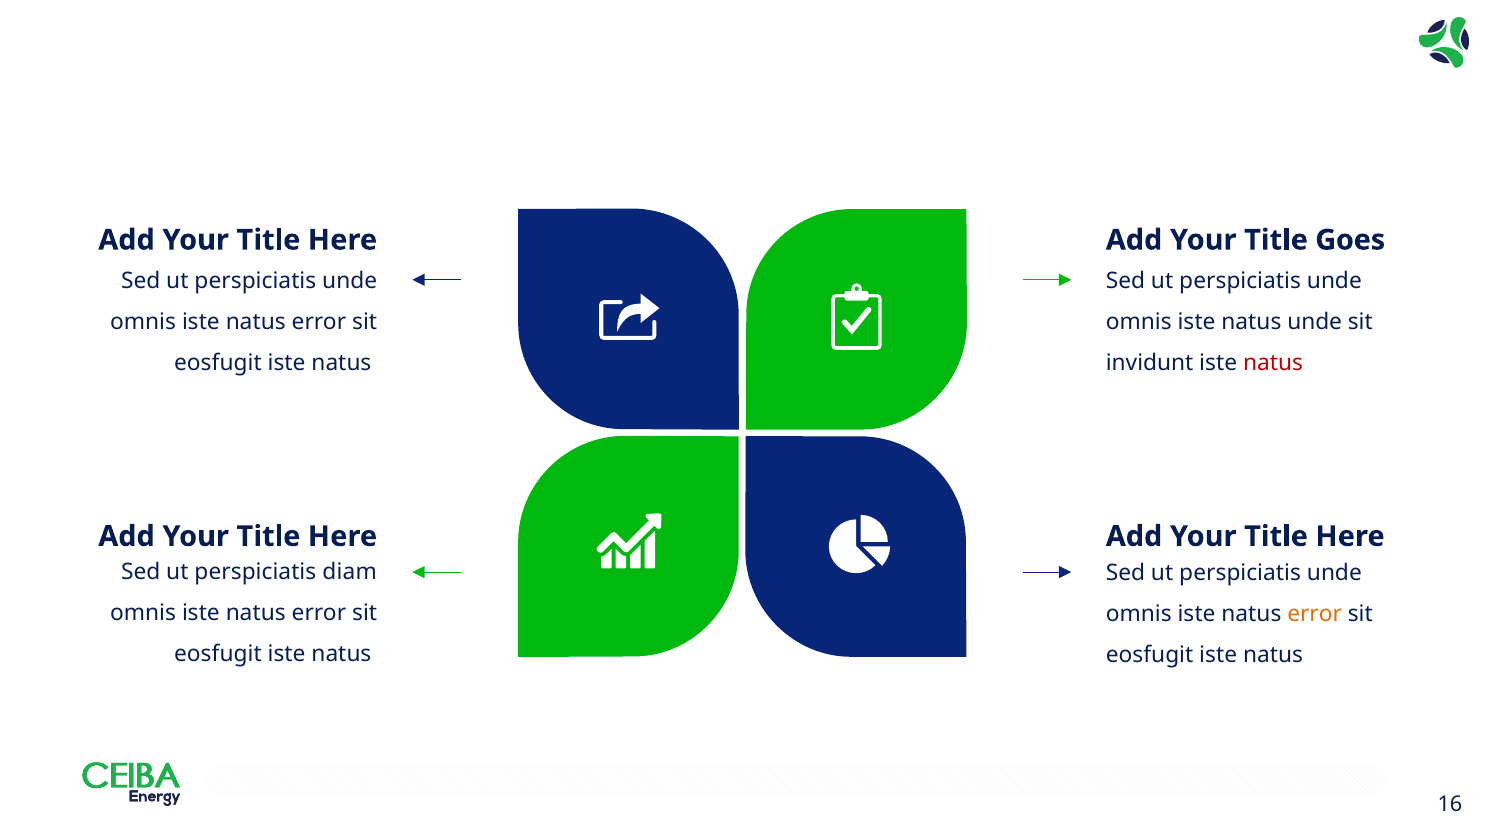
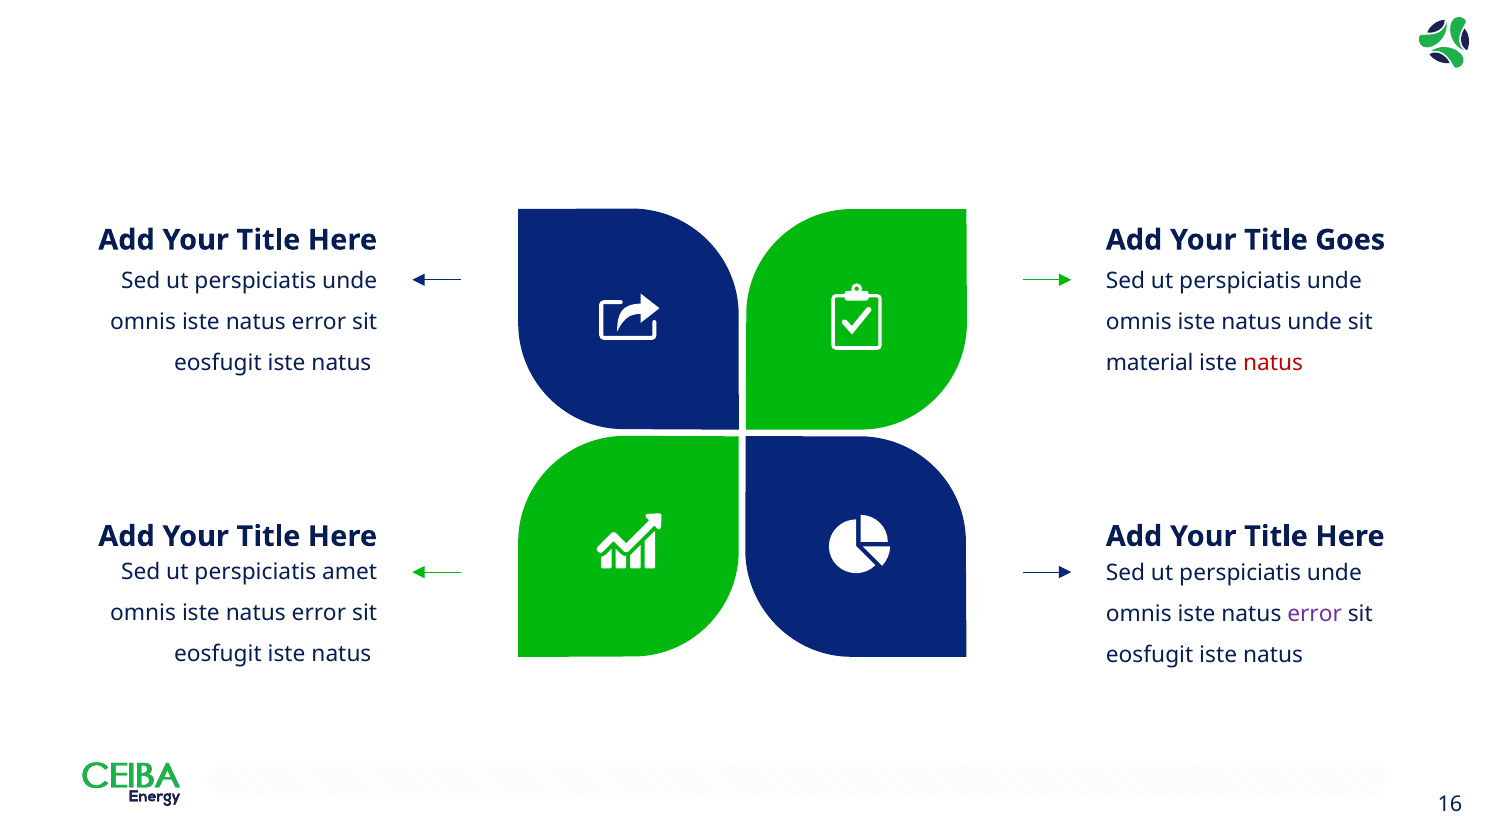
invidunt: invidunt -> material (1150, 363)
diam: diam -> amet (350, 572)
error colour: orange -> purple (1315, 614)
